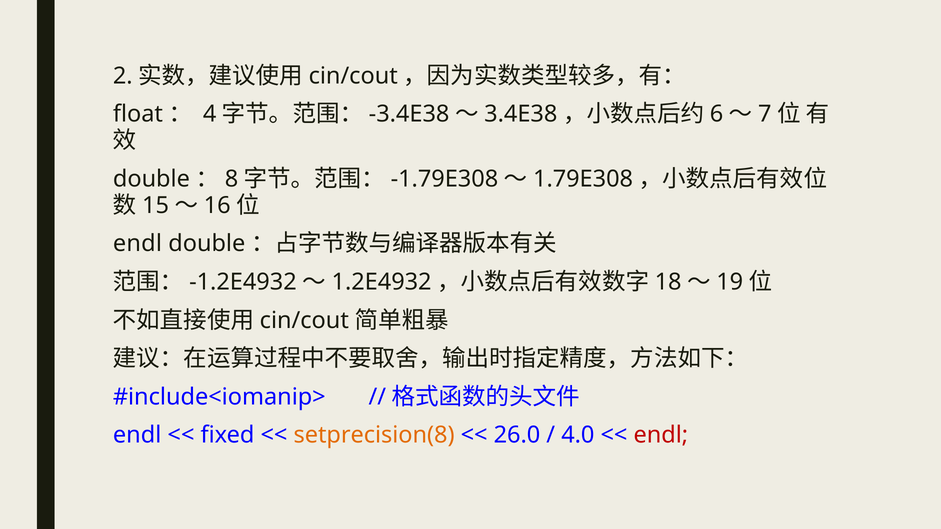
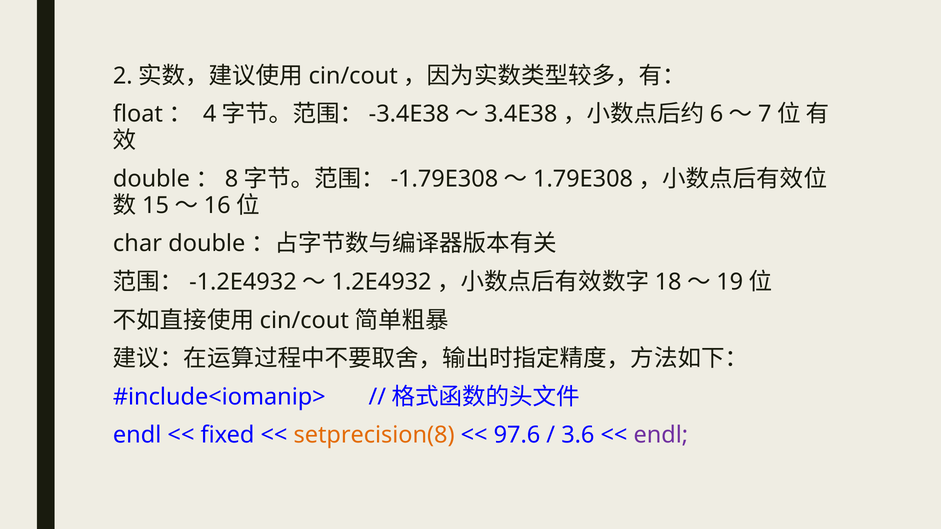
endl: endl -> char (137, 244)
26.0: 26.0 -> 97.6 (517, 435)
4.0: 4.0 -> 3.6 (578, 435)
endl colour: red -> purple (661, 435)
